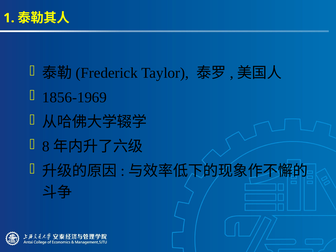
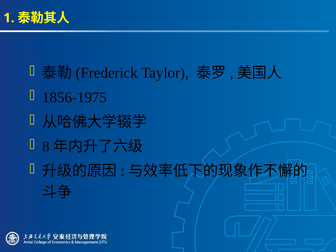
1856-1969: 1856-1969 -> 1856-1975 (75, 98)
